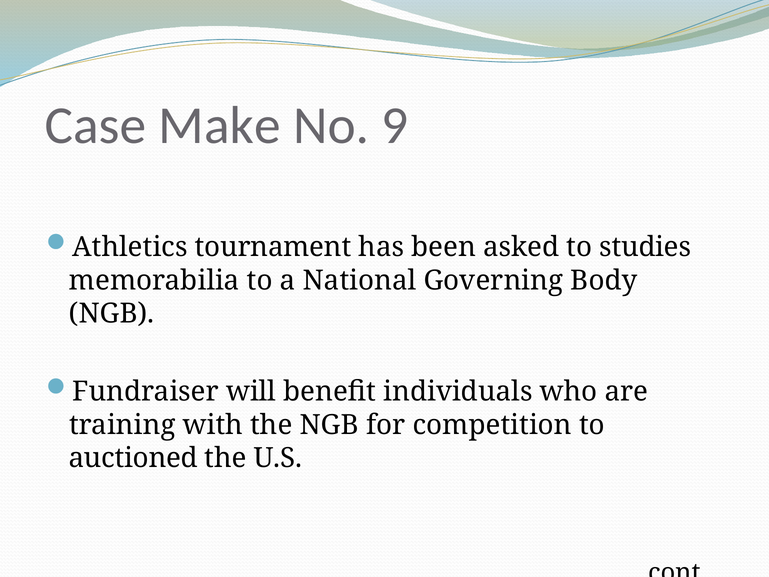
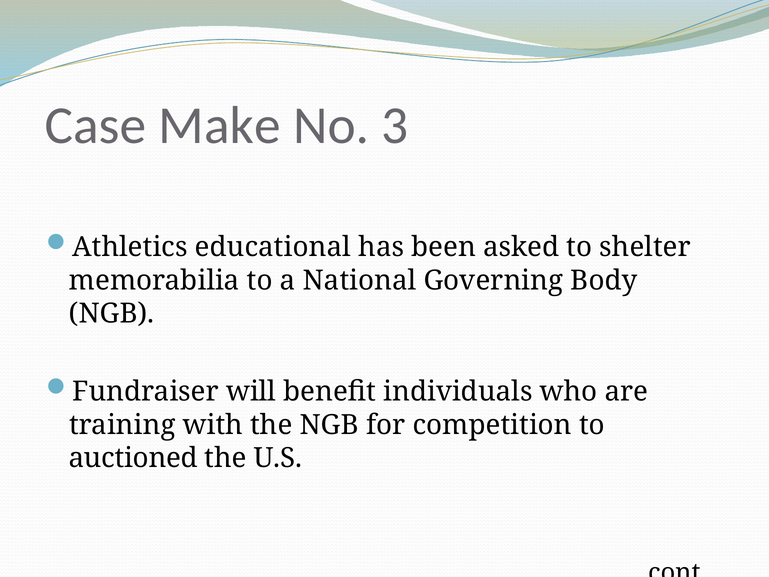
9: 9 -> 3 (395, 125)
tournament: tournament -> educational (273, 247)
studies: studies -> shelter (645, 247)
